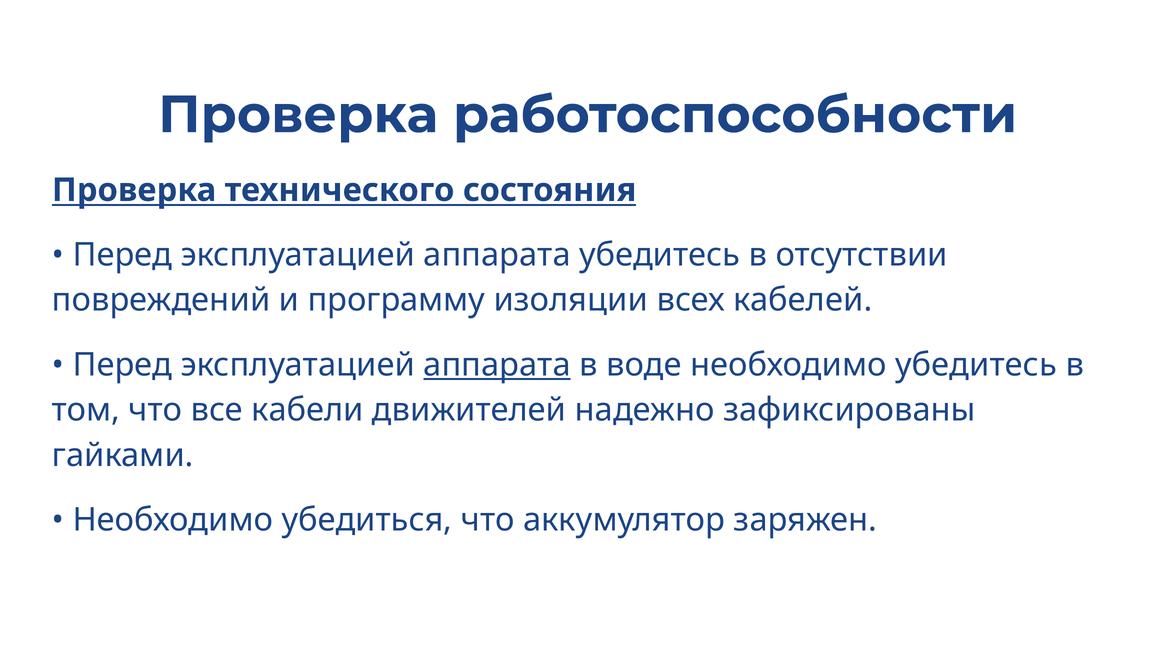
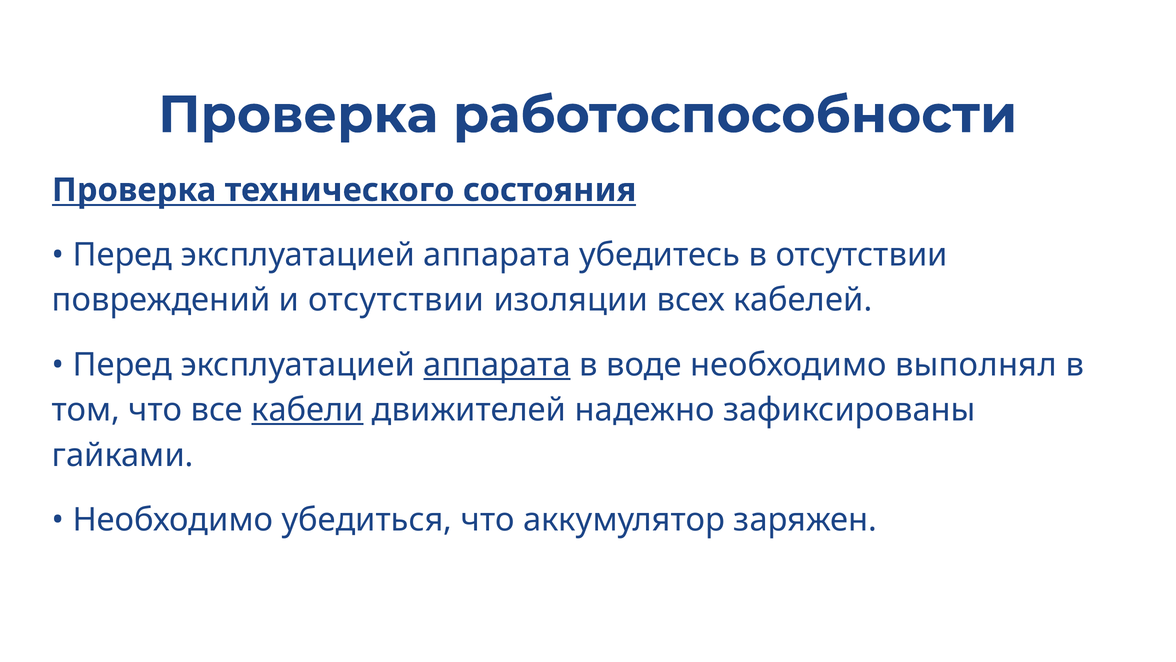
и программу: программу -> отсутствии (396, 300)
необходимо убедитесь: убедитесь -> выполнял (976, 365)
кабели underline: none -> present (307, 410)
